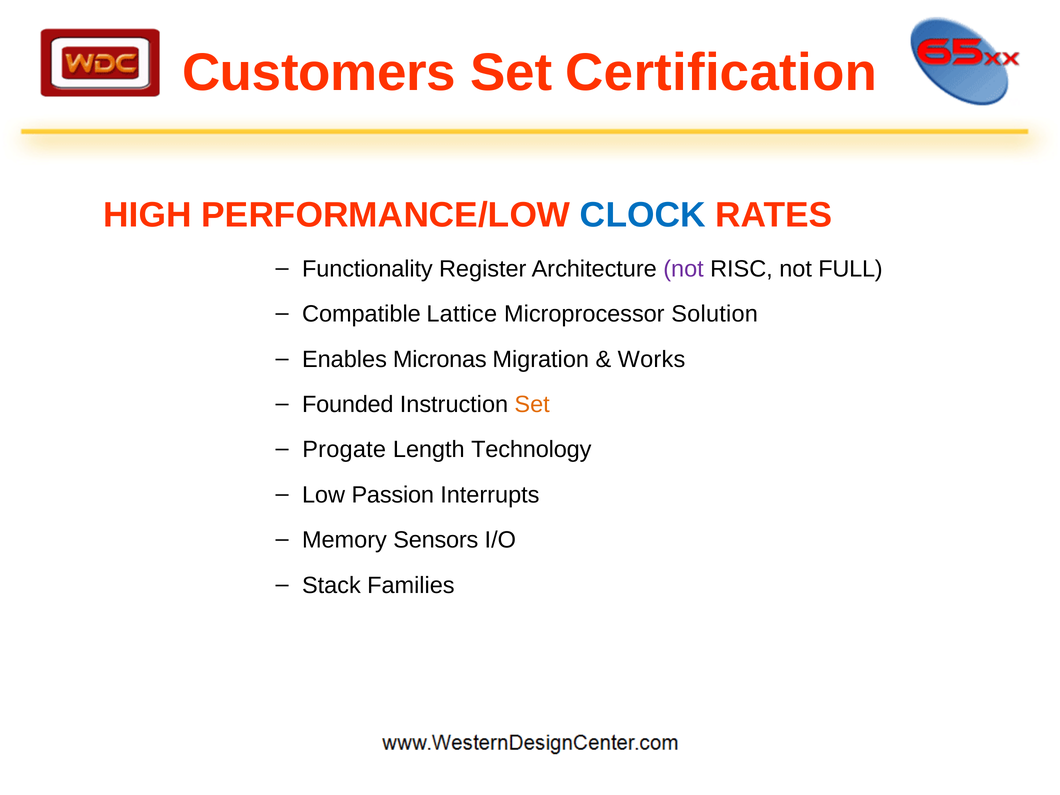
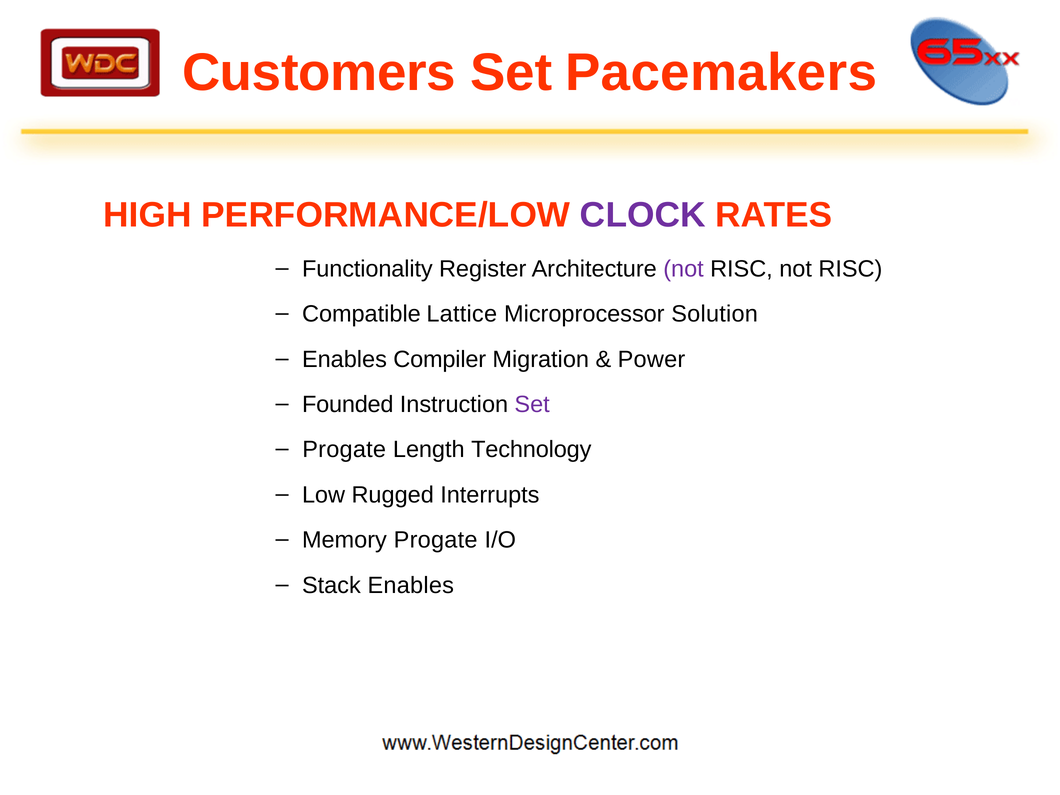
Certification: Certification -> Pacemakers (721, 73)
CLOCK colour: blue -> purple (643, 215)
RISC not FULL: FULL -> RISC (850, 269)
Micronas: Micronas -> Compiler (440, 359)
Works: Works -> Power (652, 359)
Set colour: orange -> purple (532, 405)
Passion: Passion -> Rugged (393, 495)
Memory Sensors: Sensors -> Progate (436, 540)
Stack Families: Families -> Enables (411, 585)
